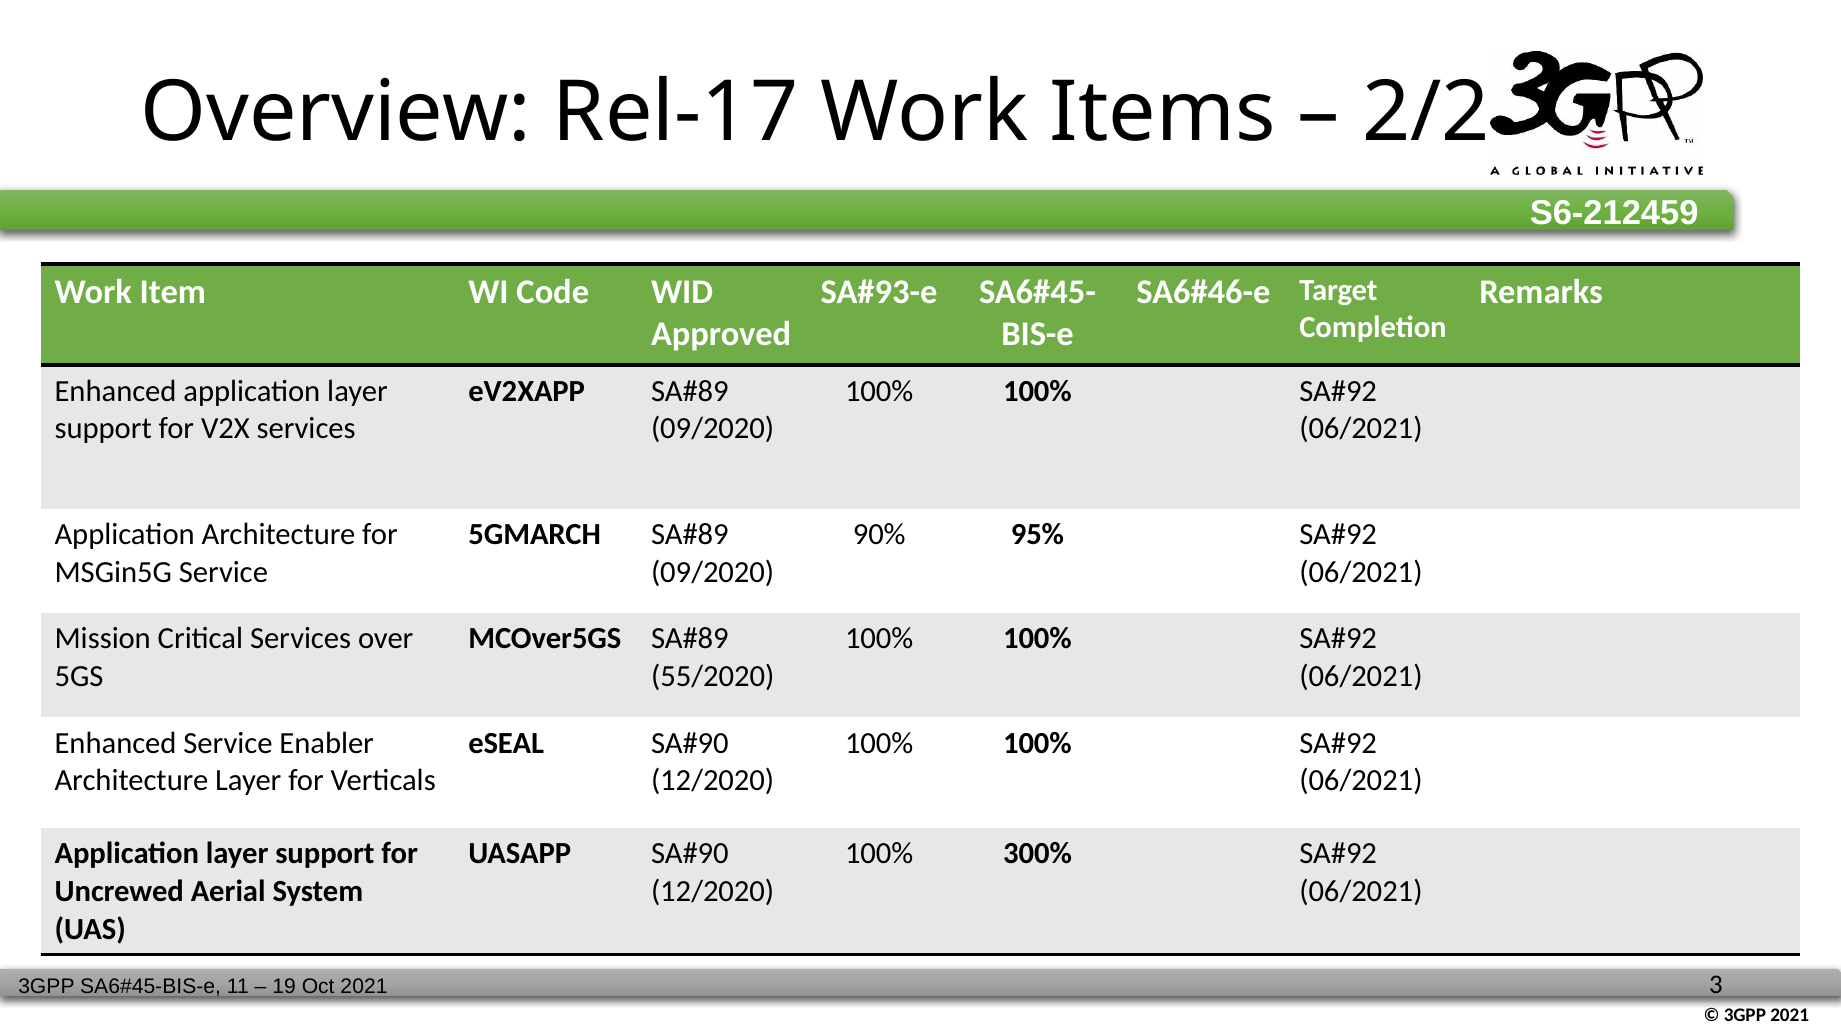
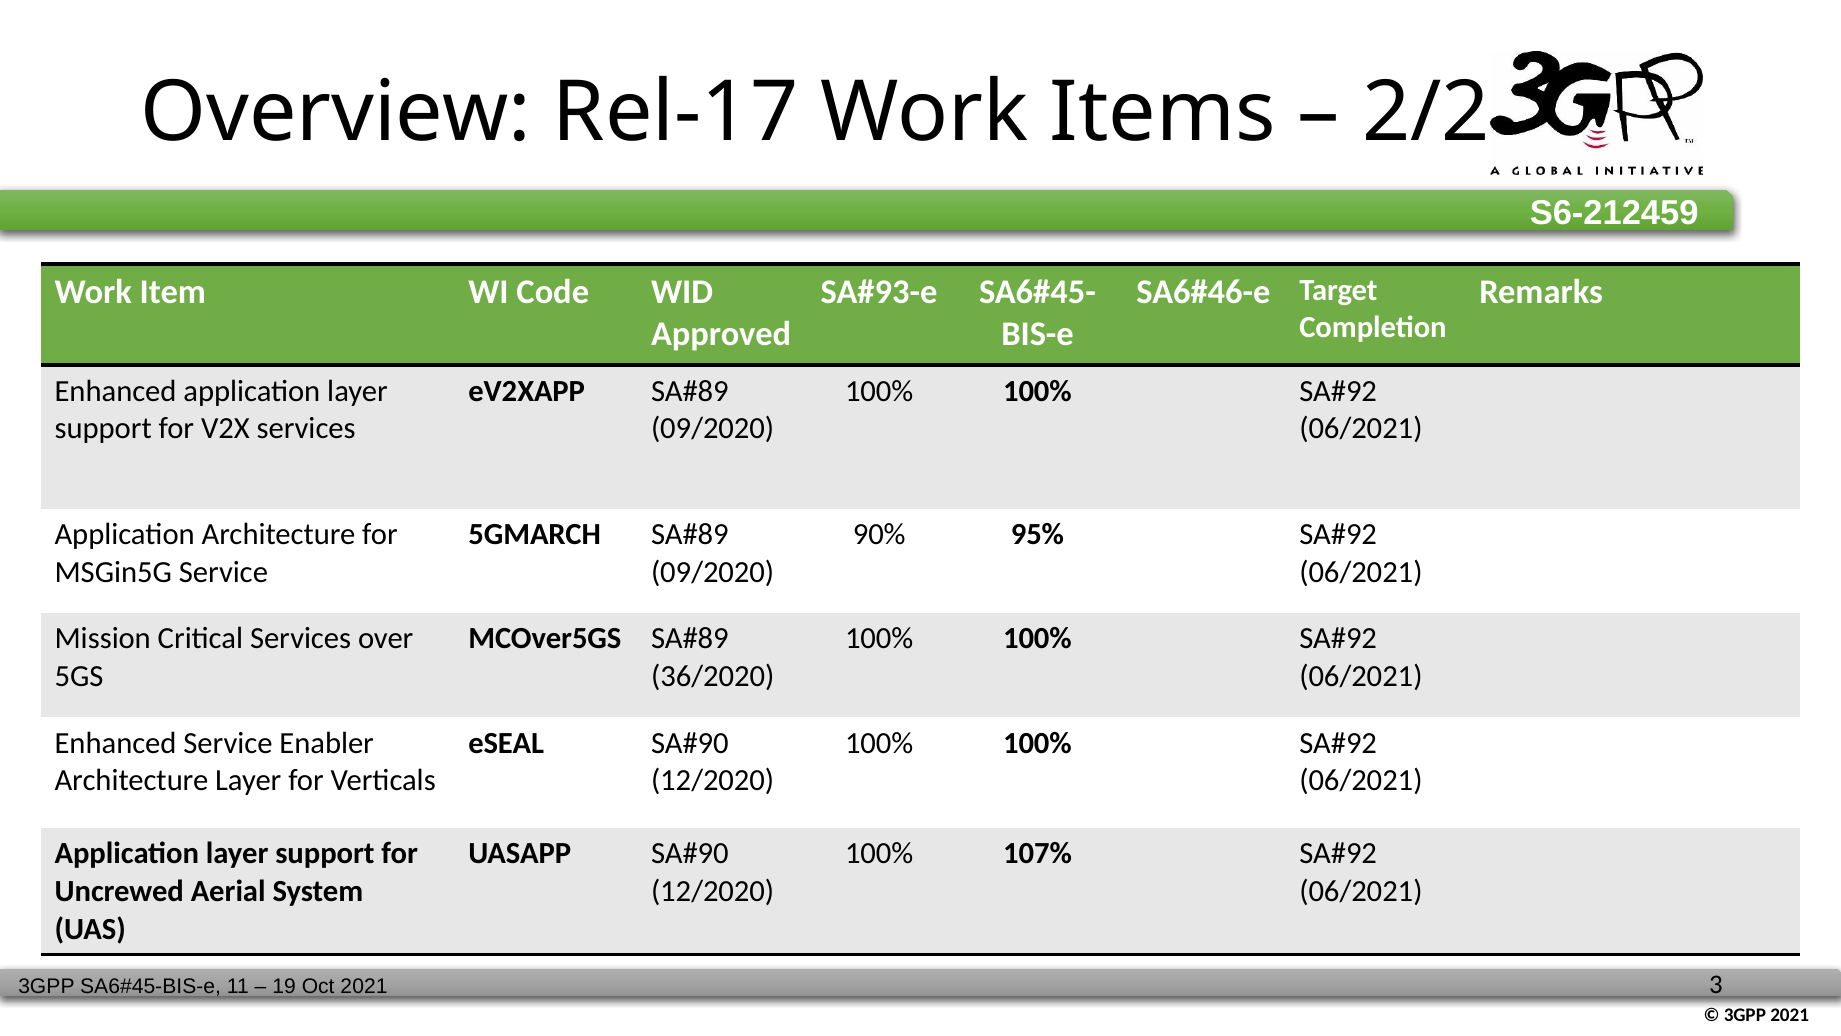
55/2020: 55/2020 -> 36/2020 (713, 676)
300%: 300% -> 107% (1037, 853)
